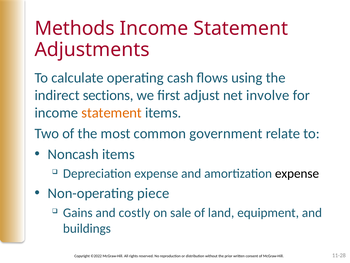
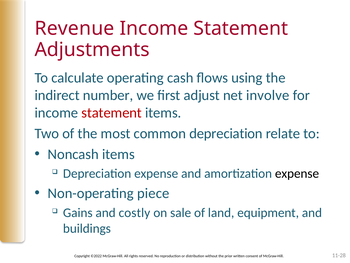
Methods: Methods -> Revenue (74, 29)
sections: sections -> number (108, 95)
statement colour: orange -> red (112, 113)
common government: government -> depreciation (226, 133)
